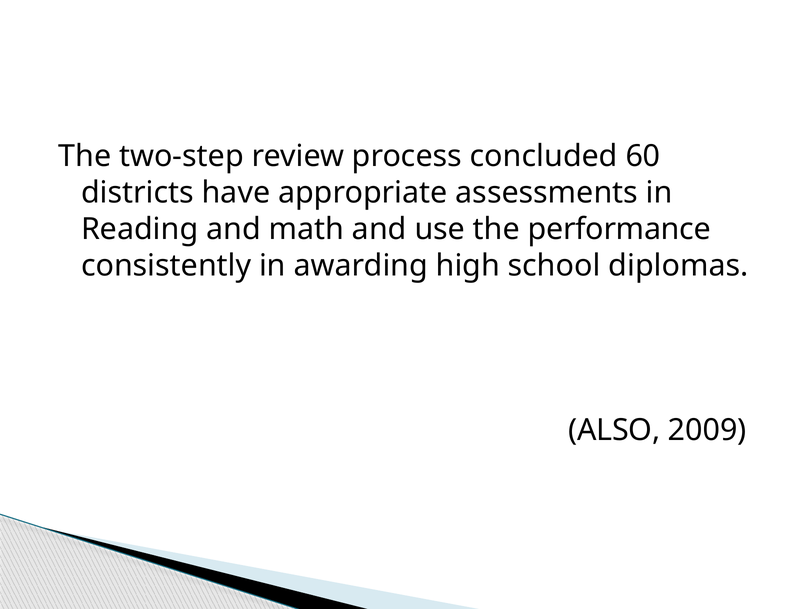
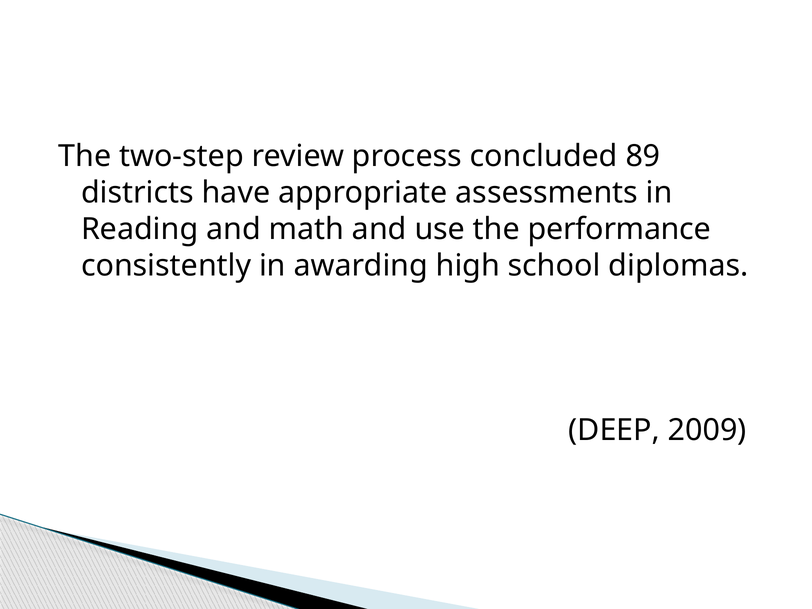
60: 60 -> 89 (643, 156)
ALSO: ALSO -> DEEP (614, 430)
